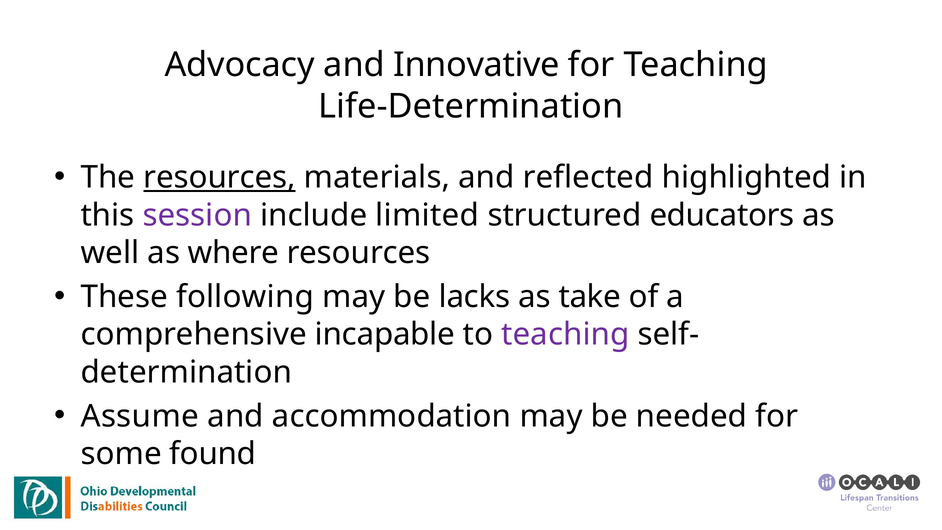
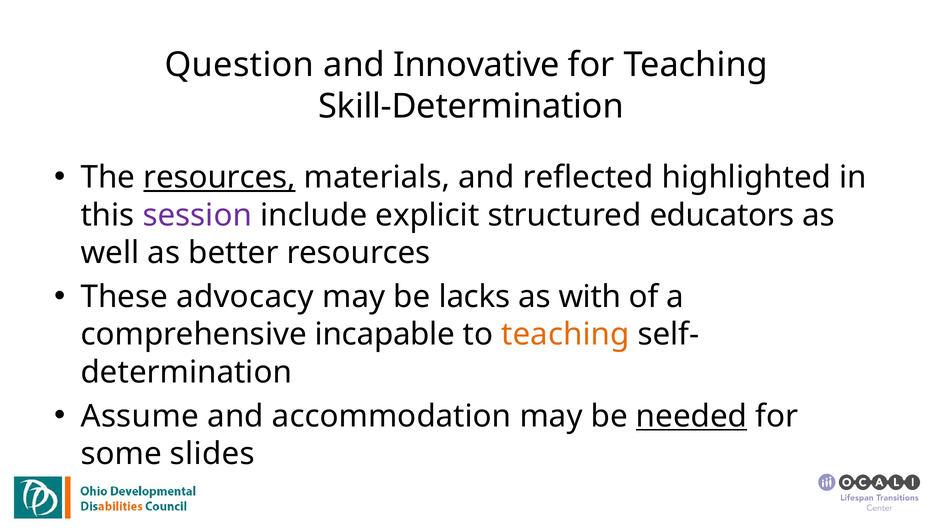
Advocacy: Advocacy -> Question (239, 65)
Life-Determination: Life-Determination -> Skill-Determination (471, 106)
limited: limited -> explicit (427, 215)
where: where -> better (233, 253)
following: following -> advocacy (245, 297)
take: take -> with (590, 297)
teaching colour: purple -> orange (565, 334)
needed underline: none -> present (691, 416)
found: found -> slides (212, 454)
